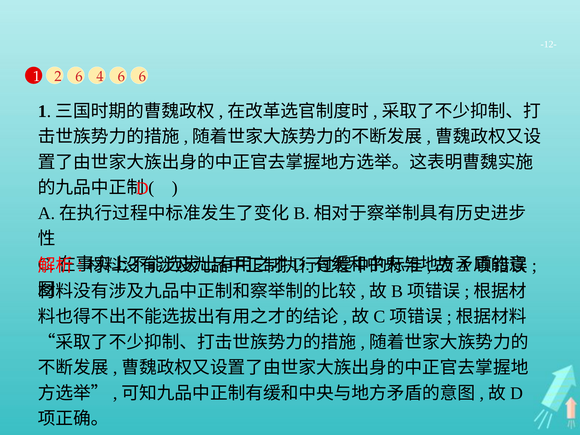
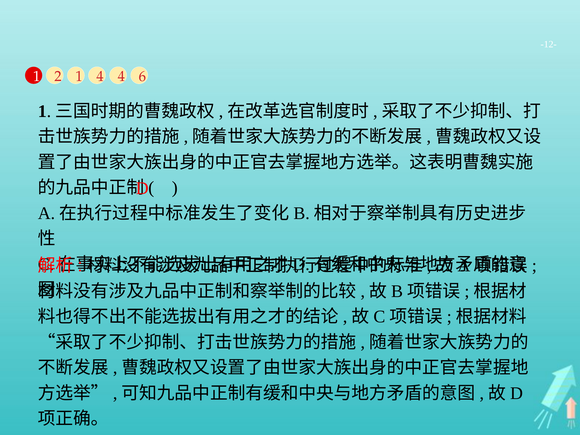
2 6: 6 -> 1 (79, 76)
4 6: 6 -> 4 (121, 76)
